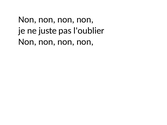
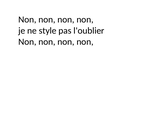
juste: juste -> style (48, 31)
